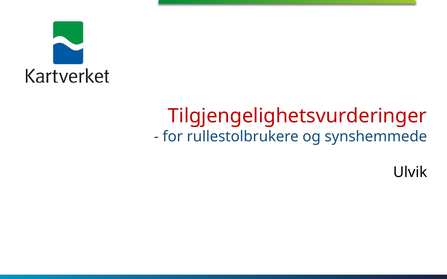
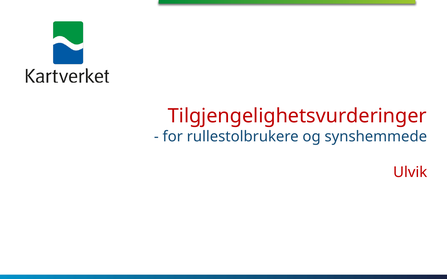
Ulvik colour: black -> red (410, 172)
